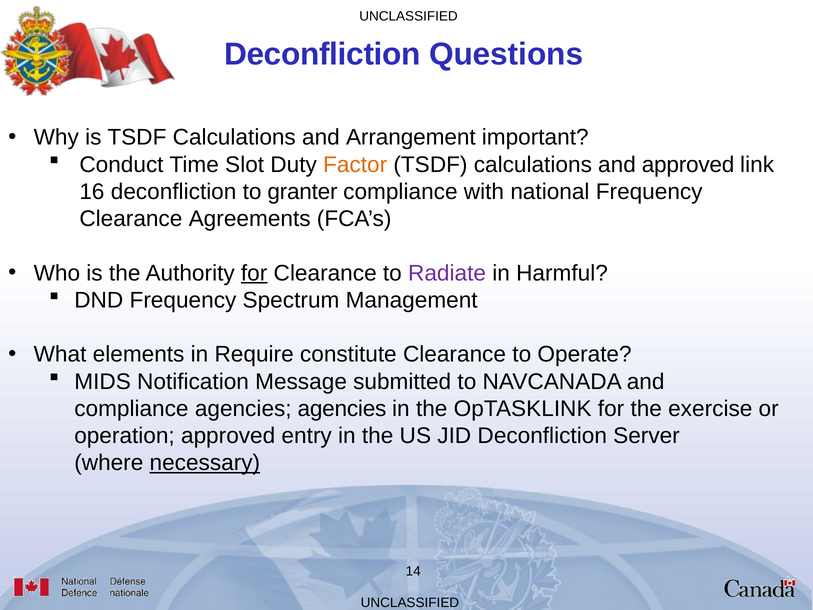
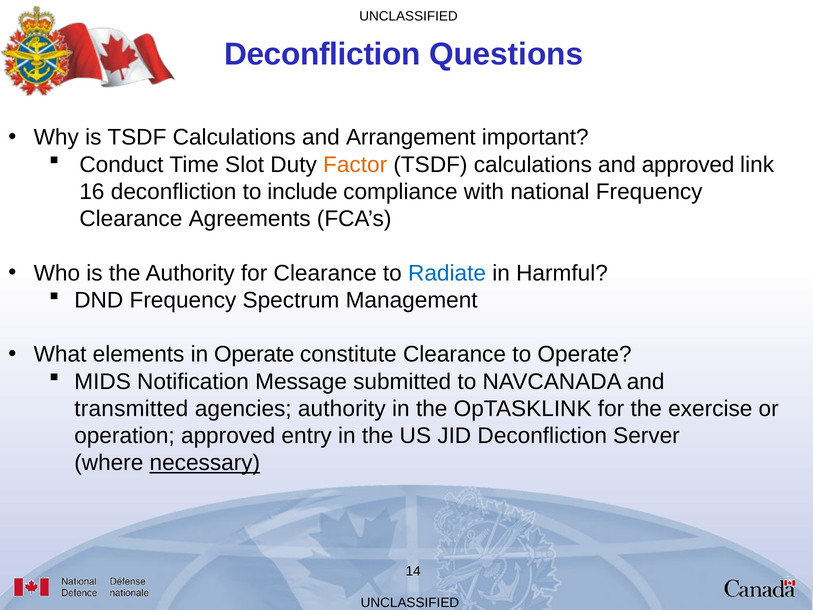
granter: granter -> include (302, 192)
for underline: present -> none (254, 273)
Radiate colour: purple -> blue (447, 273)
in Require: Require -> Operate (254, 354)
compliance: compliance -> transmitted (131, 409)
agencies agencies: agencies -> authority (342, 409)
